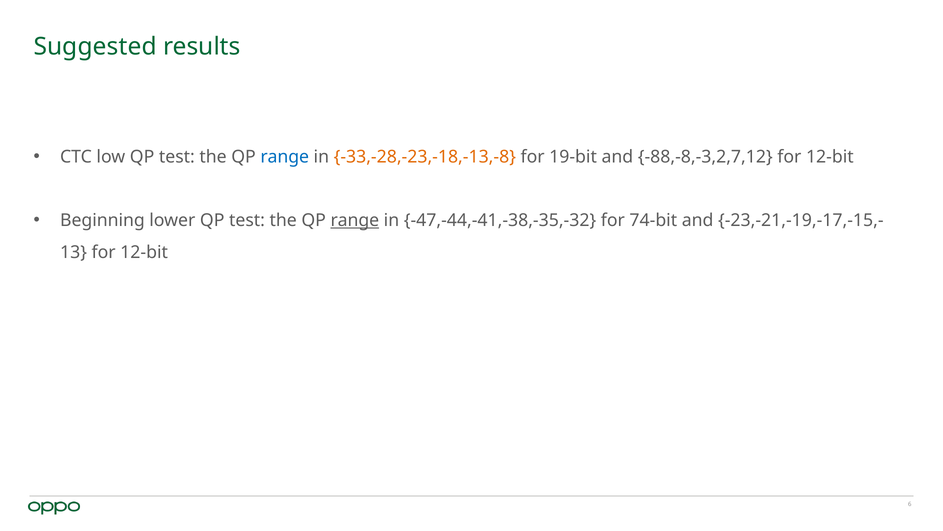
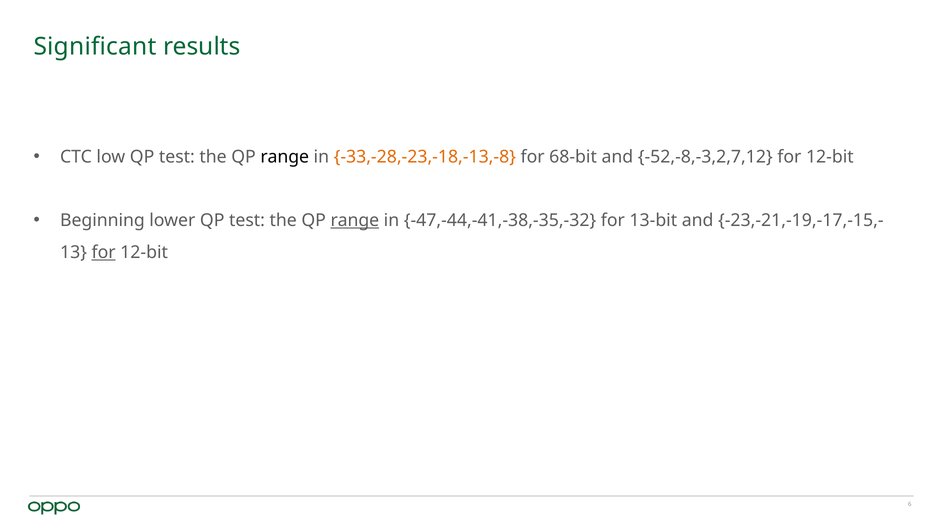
Suggested: Suggested -> Significant (95, 47)
range colour: blue -> black (285, 157)
19-bit: 19-bit -> 68-bit (573, 157)
-88,-8,-3,2,7,12: -88,-8,-3,2,7,12 -> -52,-8,-3,2,7,12 (705, 157)
74-bit: 74-bit -> 13-bit (653, 220)
for underline: none -> present (104, 252)
